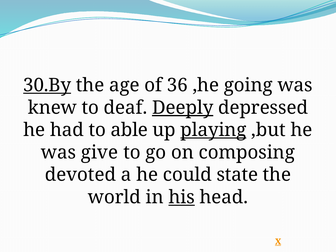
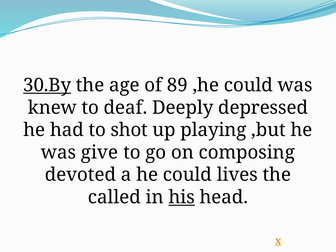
36: 36 -> 89 (177, 85)
,he going: going -> could (248, 85)
Deeply underline: present -> none (183, 108)
able: able -> shot (129, 130)
playing underline: present -> none (213, 130)
state: state -> lives (237, 175)
world: world -> called (114, 197)
